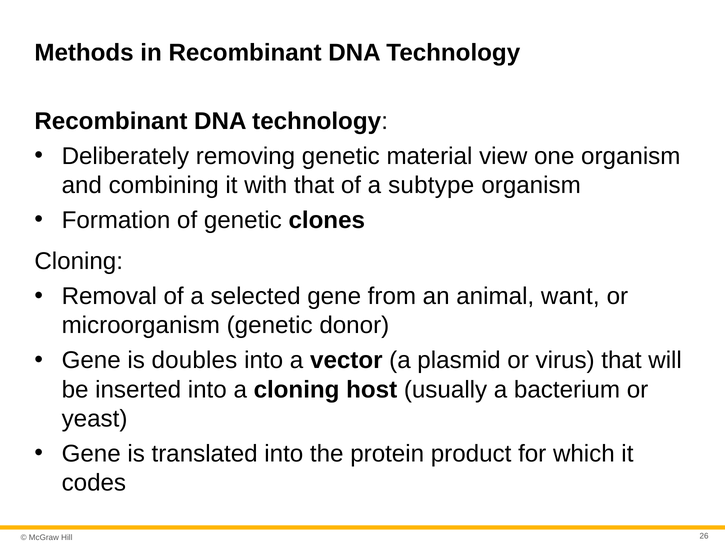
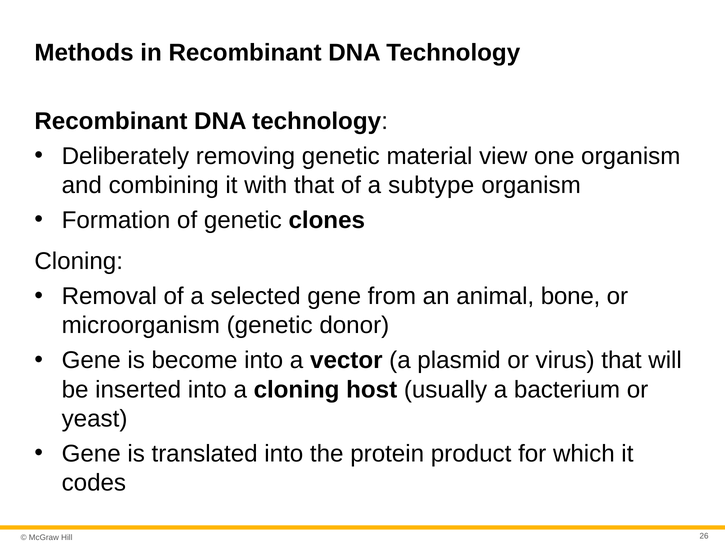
want: want -> bone (571, 296)
doubles: doubles -> become (195, 360)
